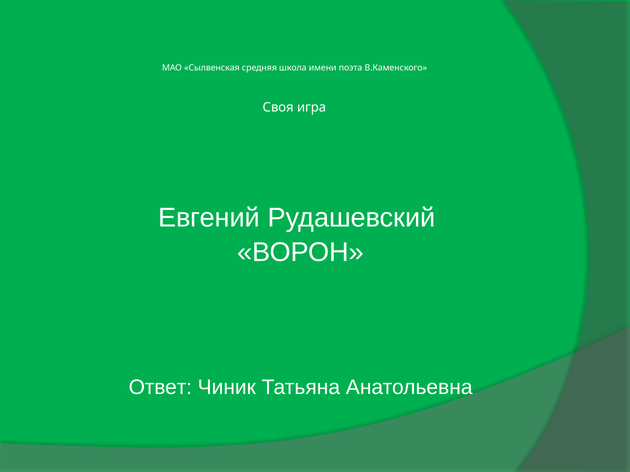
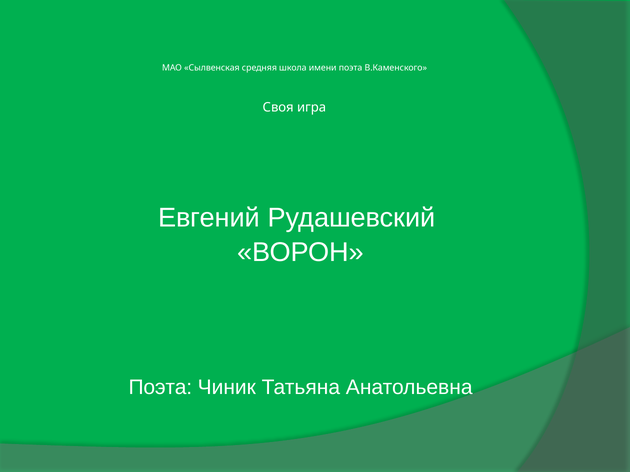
Ответ: Ответ -> Поэта (160, 388)
